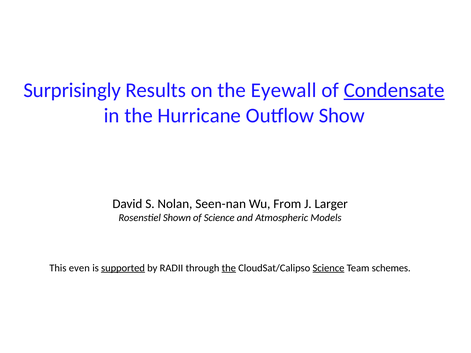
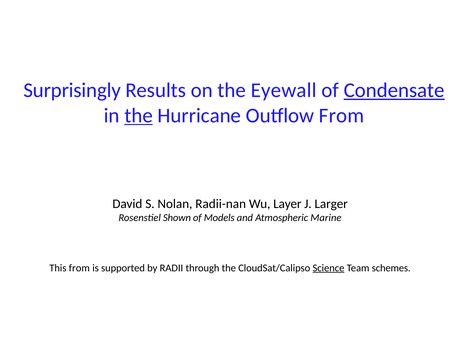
the underline: none -> present (139, 116)
Outflow Show: Show -> From (342, 116)
Seen-nan: Seen-nan -> Radii-nan (221, 204)
From: From -> Layer (287, 204)
of Science: Science -> Models (219, 218)
Models: Models -> Marine (326, 218)
This even: even -> from (79, 268)
supported underline: present -> none (123, 268)
the underline: present -> none (229, 268)
